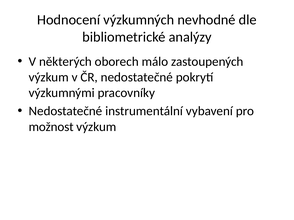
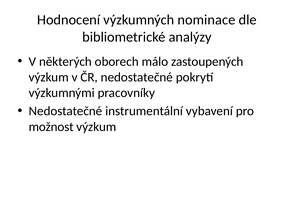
nevhodné: nevhodné -> nominace (206, 20)
